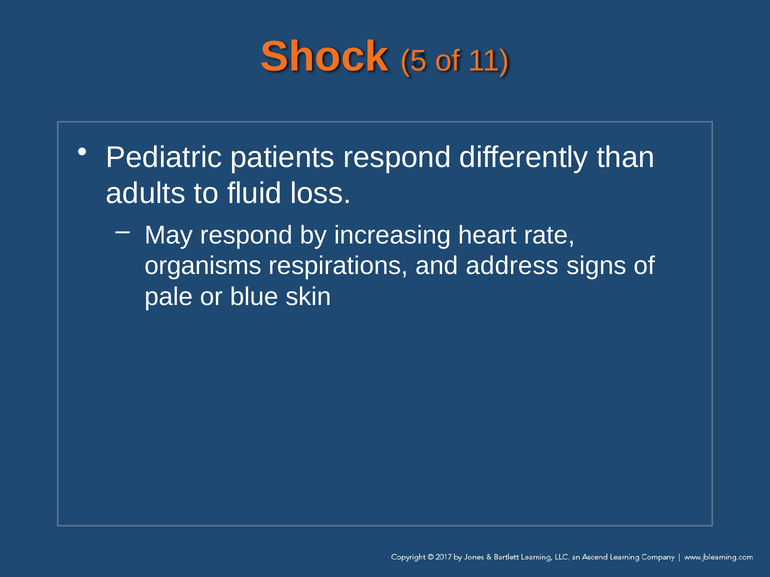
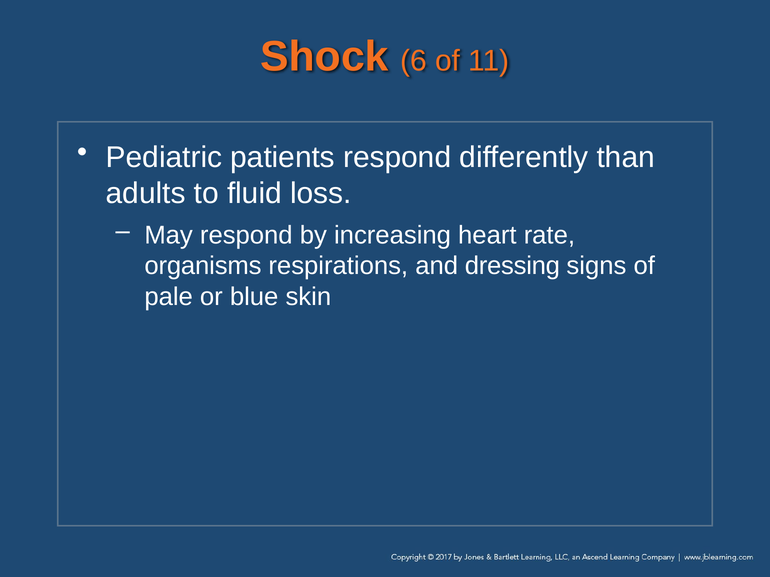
5: 5 -> 6 (414, 61)
address: address -> dressing (512, 266)
